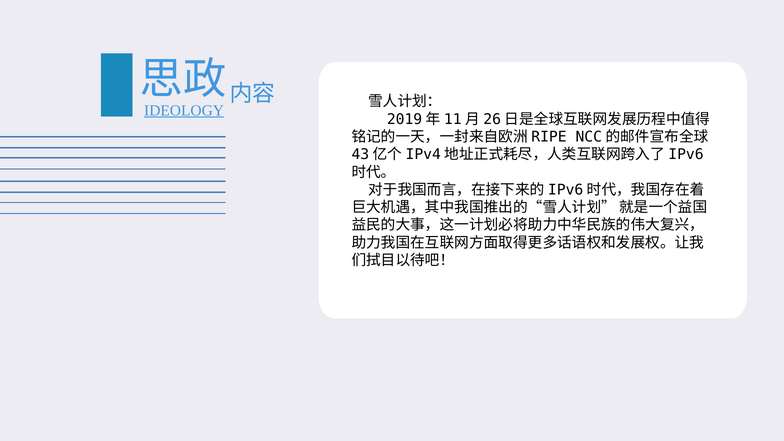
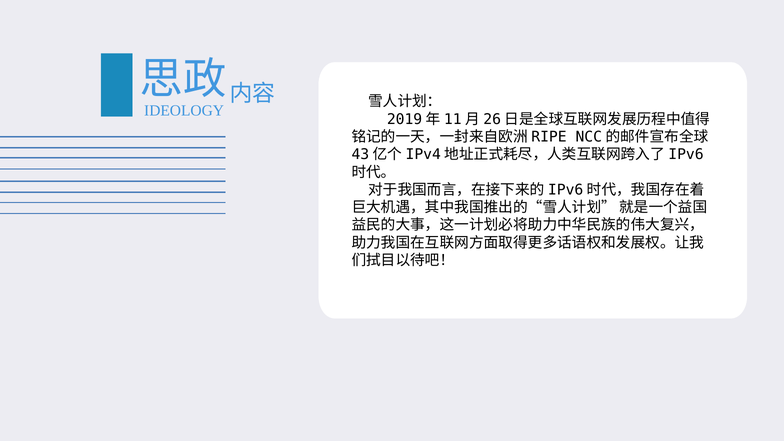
IDEOLOGY underline: present -> none (184, 110)
